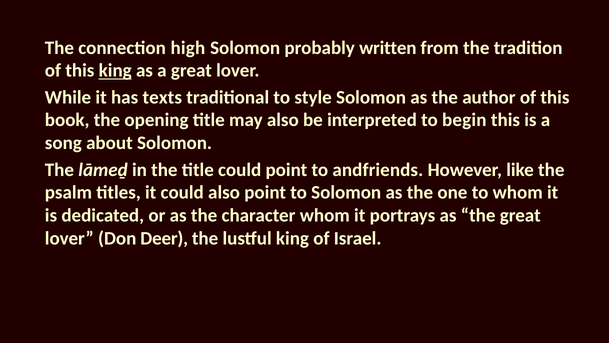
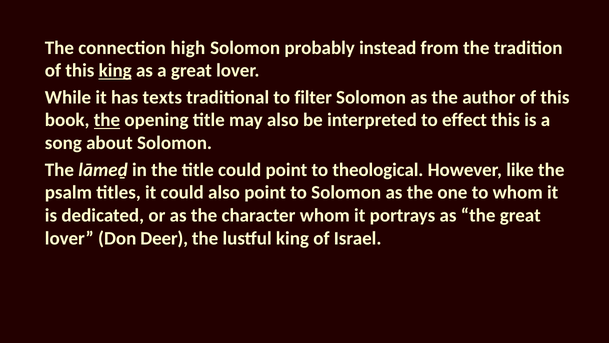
written: written -> instead (388, 48)
style: style -> filter (313, 97)
the underline: none -> present (107, 120)
begin: begin -> effect (464, 120)
andfriends: andfriends -> theological (378, 170)
